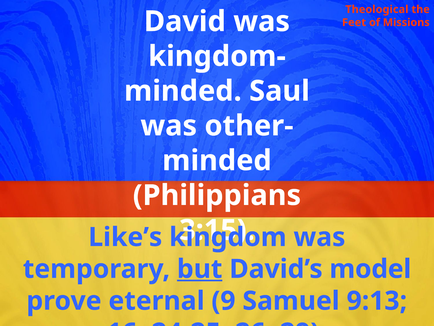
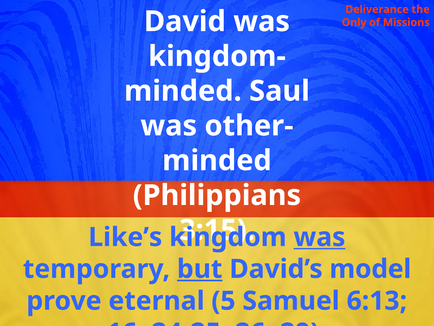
Theological: Theological -> Deliverance (377, 9)
Feet: Feet -> Only (354, 22)
was underline: none -> present (319, 237)
9: 9 -> 5 (223, 301)
9:13: 9:13 -> 6:13 (377, 301)
